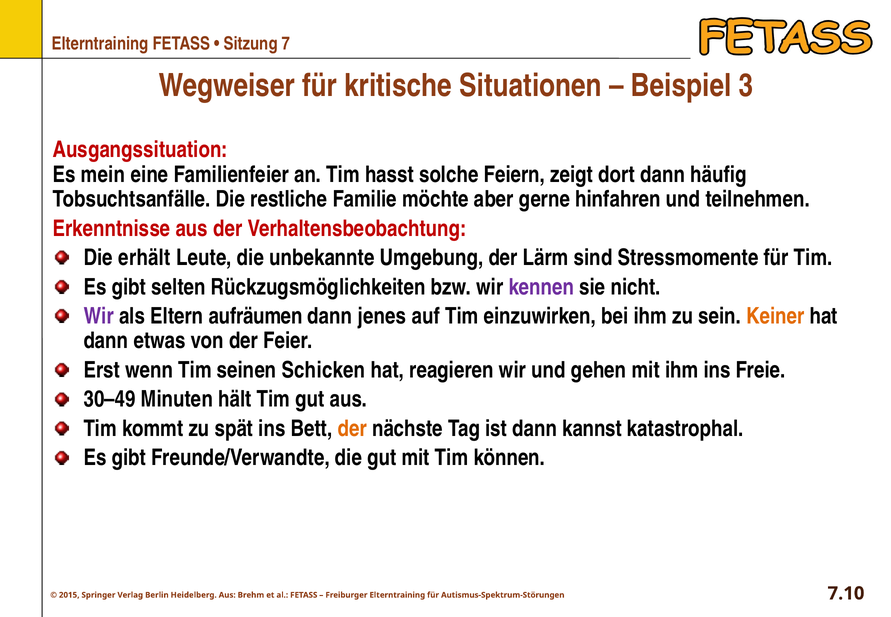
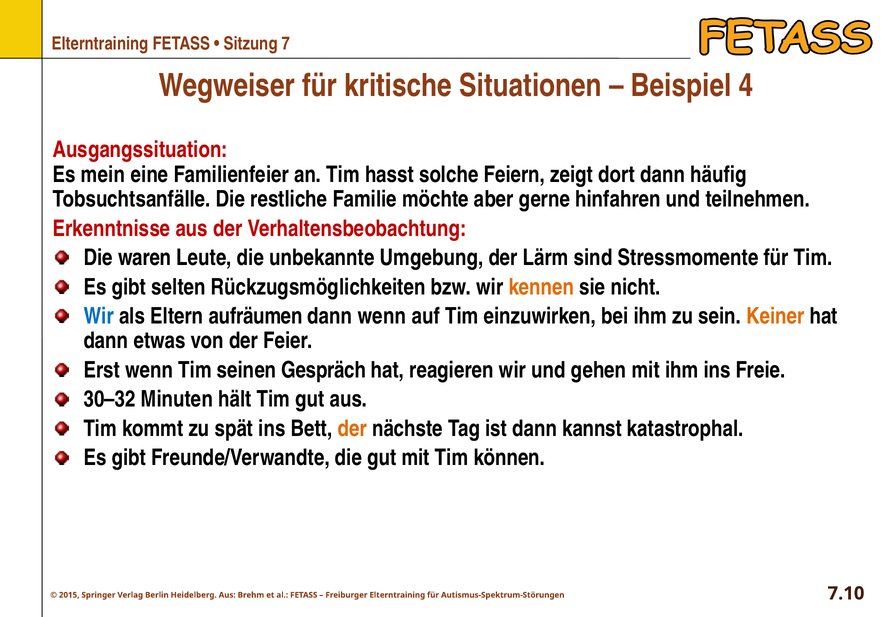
3: 3 -> 4 (746, 85)
erhält: erhält -> waren (145, 258)
kennen colour: purple -> orange (541, 287)
Wir colour: purple -> blue (99, 316)
dann jenes: jenes -> wenn (382, 316)
Schicken: Schicken -> Gespräch (324, 370)
30–49: 30–49 -> 30–32 (110, 399)
